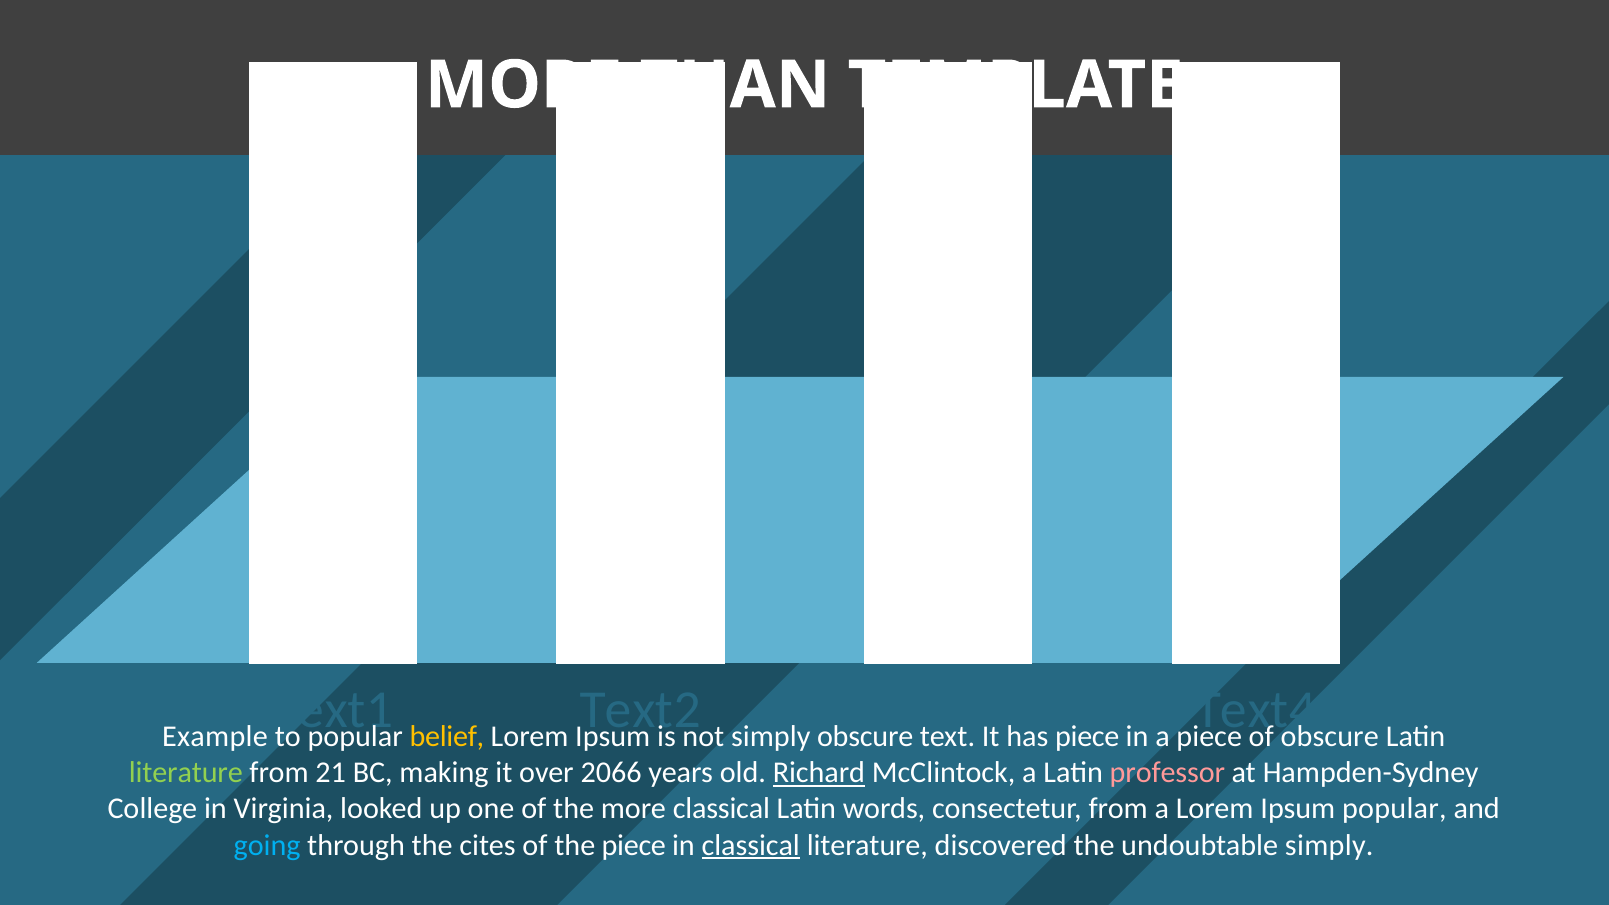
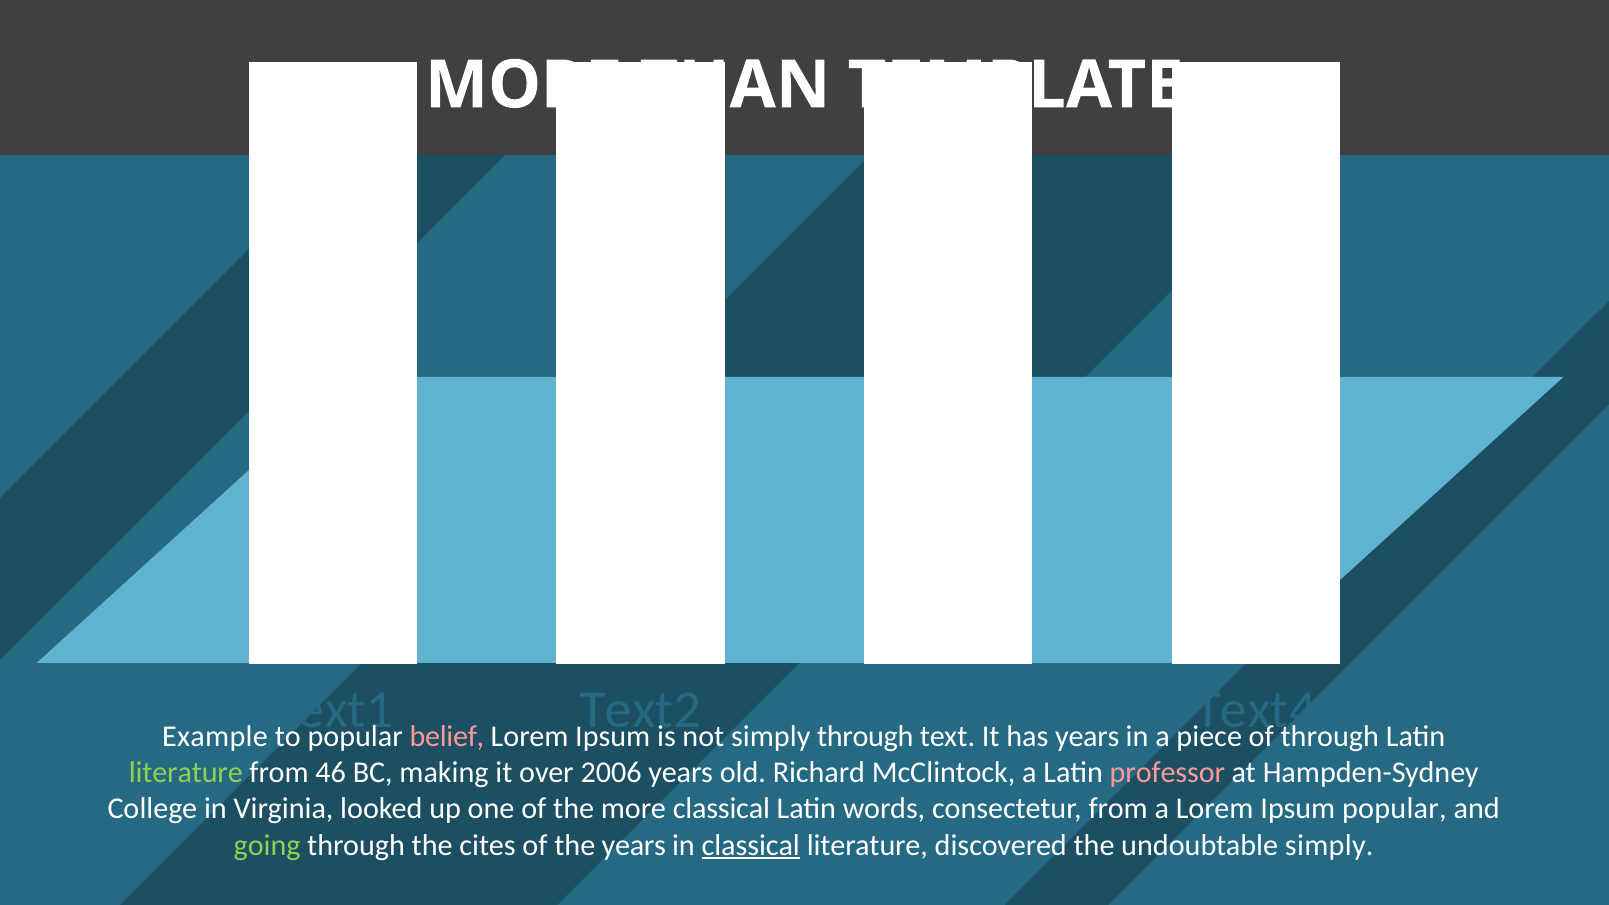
belief colour: yellow -> pink (447, 737)
simply obscure: obscure -> through (865, 737)
has piece: piece -> years (1087, 737)
obscure: obscure -> through (1330, 737)
21: 21 -> 46 (331, 773)
2066: 2066 -> 2006 (611, 773)
Richard underline: present -> none (819, 773)
going colour: light blue -> light green (267, 845)
the piece: piece -> years (634, 845)
